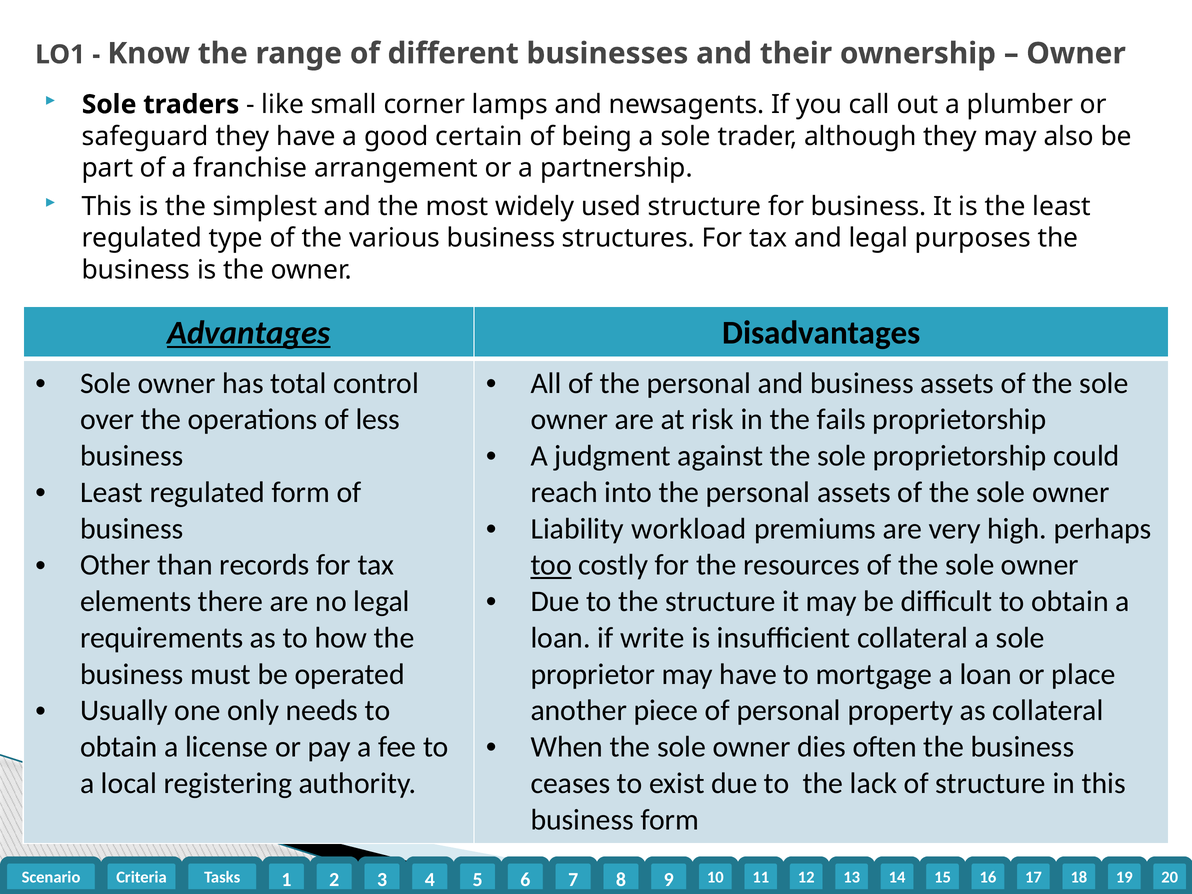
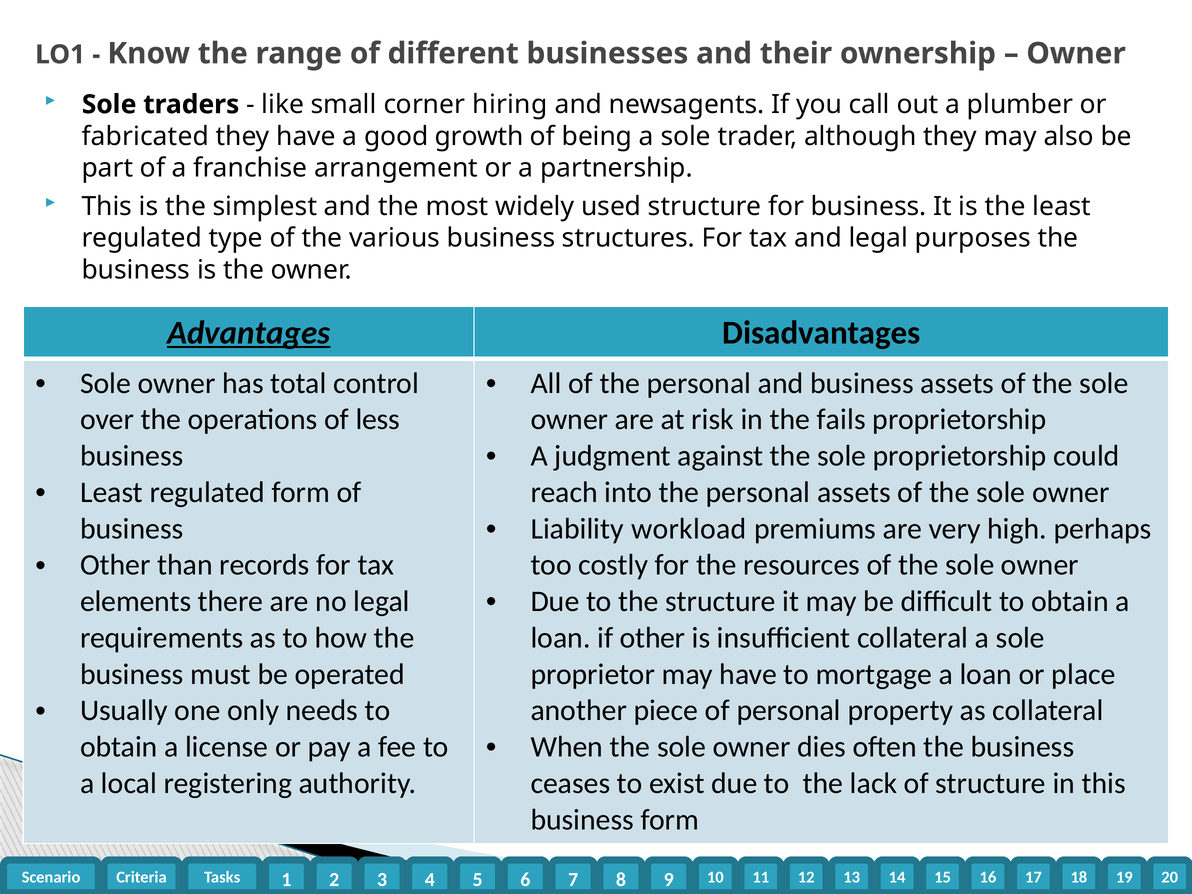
lamps: lamps -> hiring (510, 105)
safeguard: safeguard -> fabricated (145, 136)
certain: certain -> growth (479, 136)
too underline: present -> none (551, 565)
if write: write -> other (653, 638)
